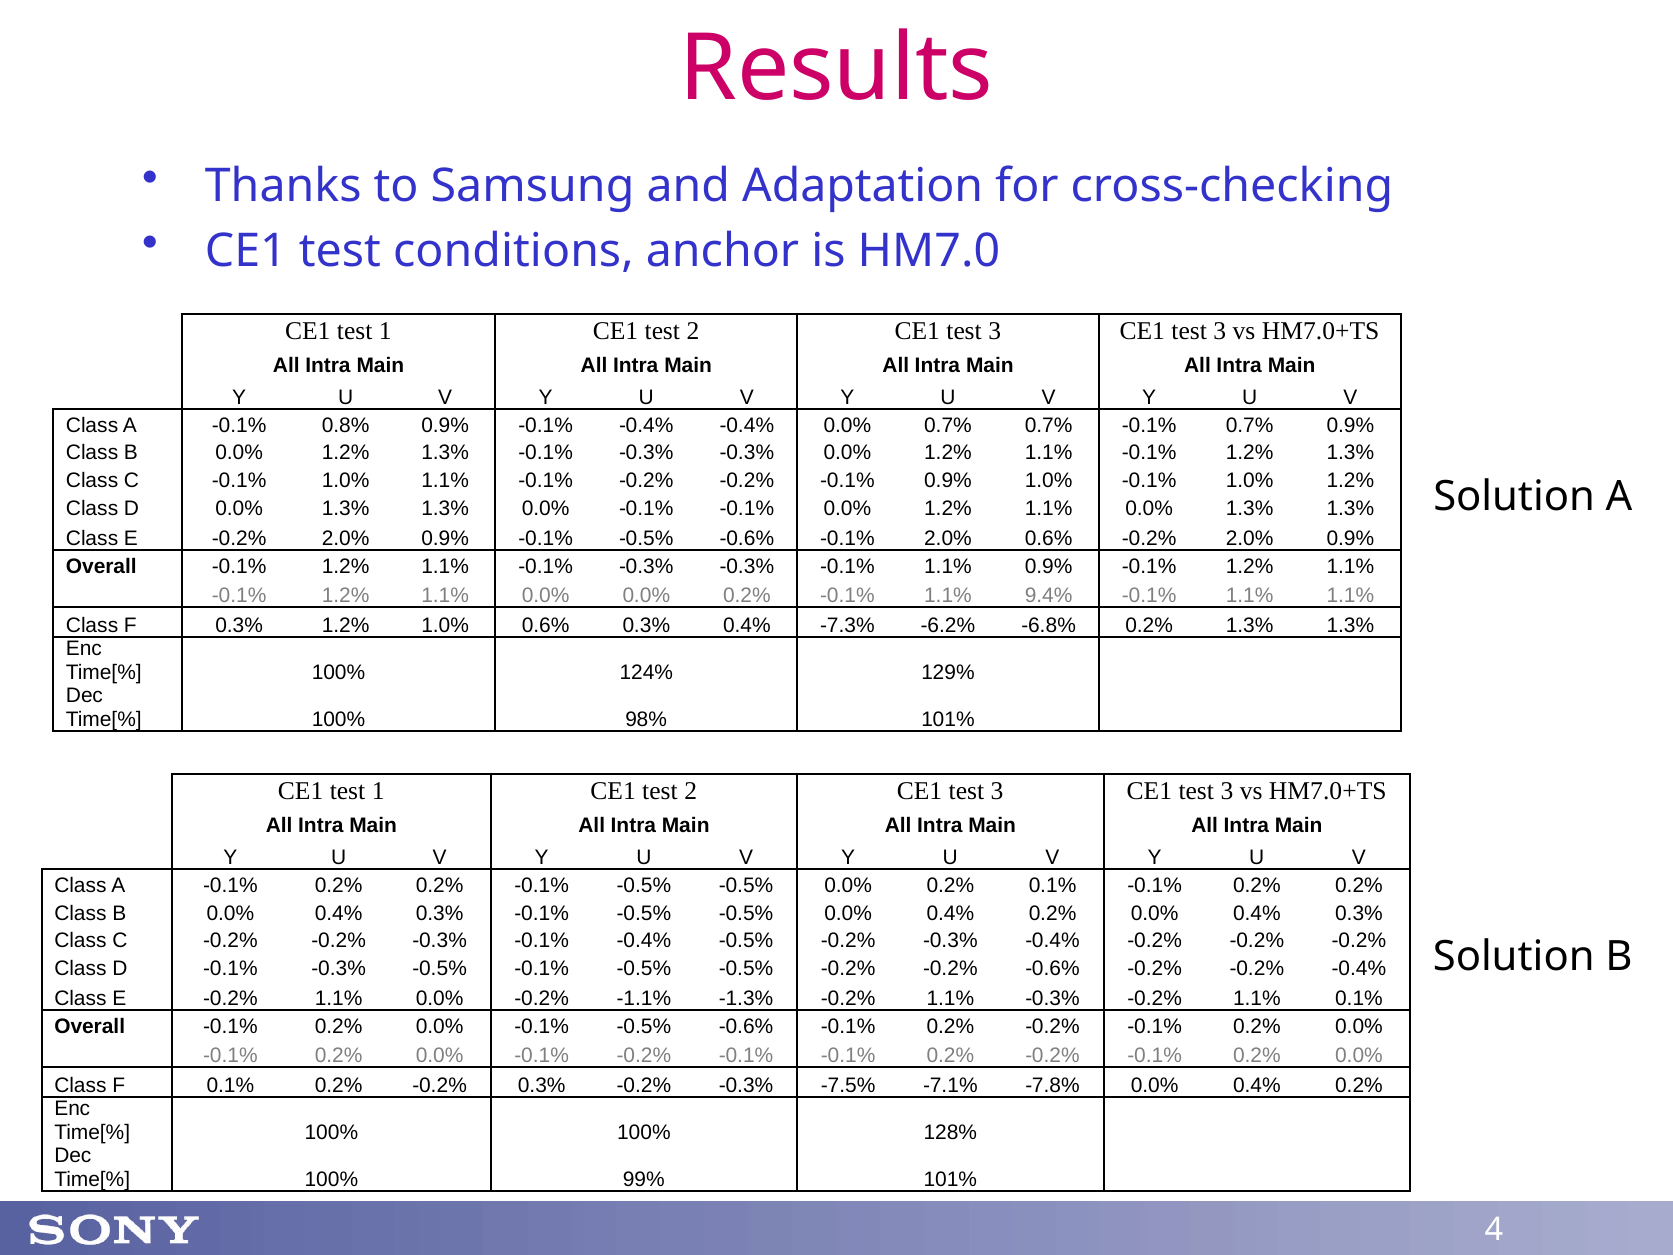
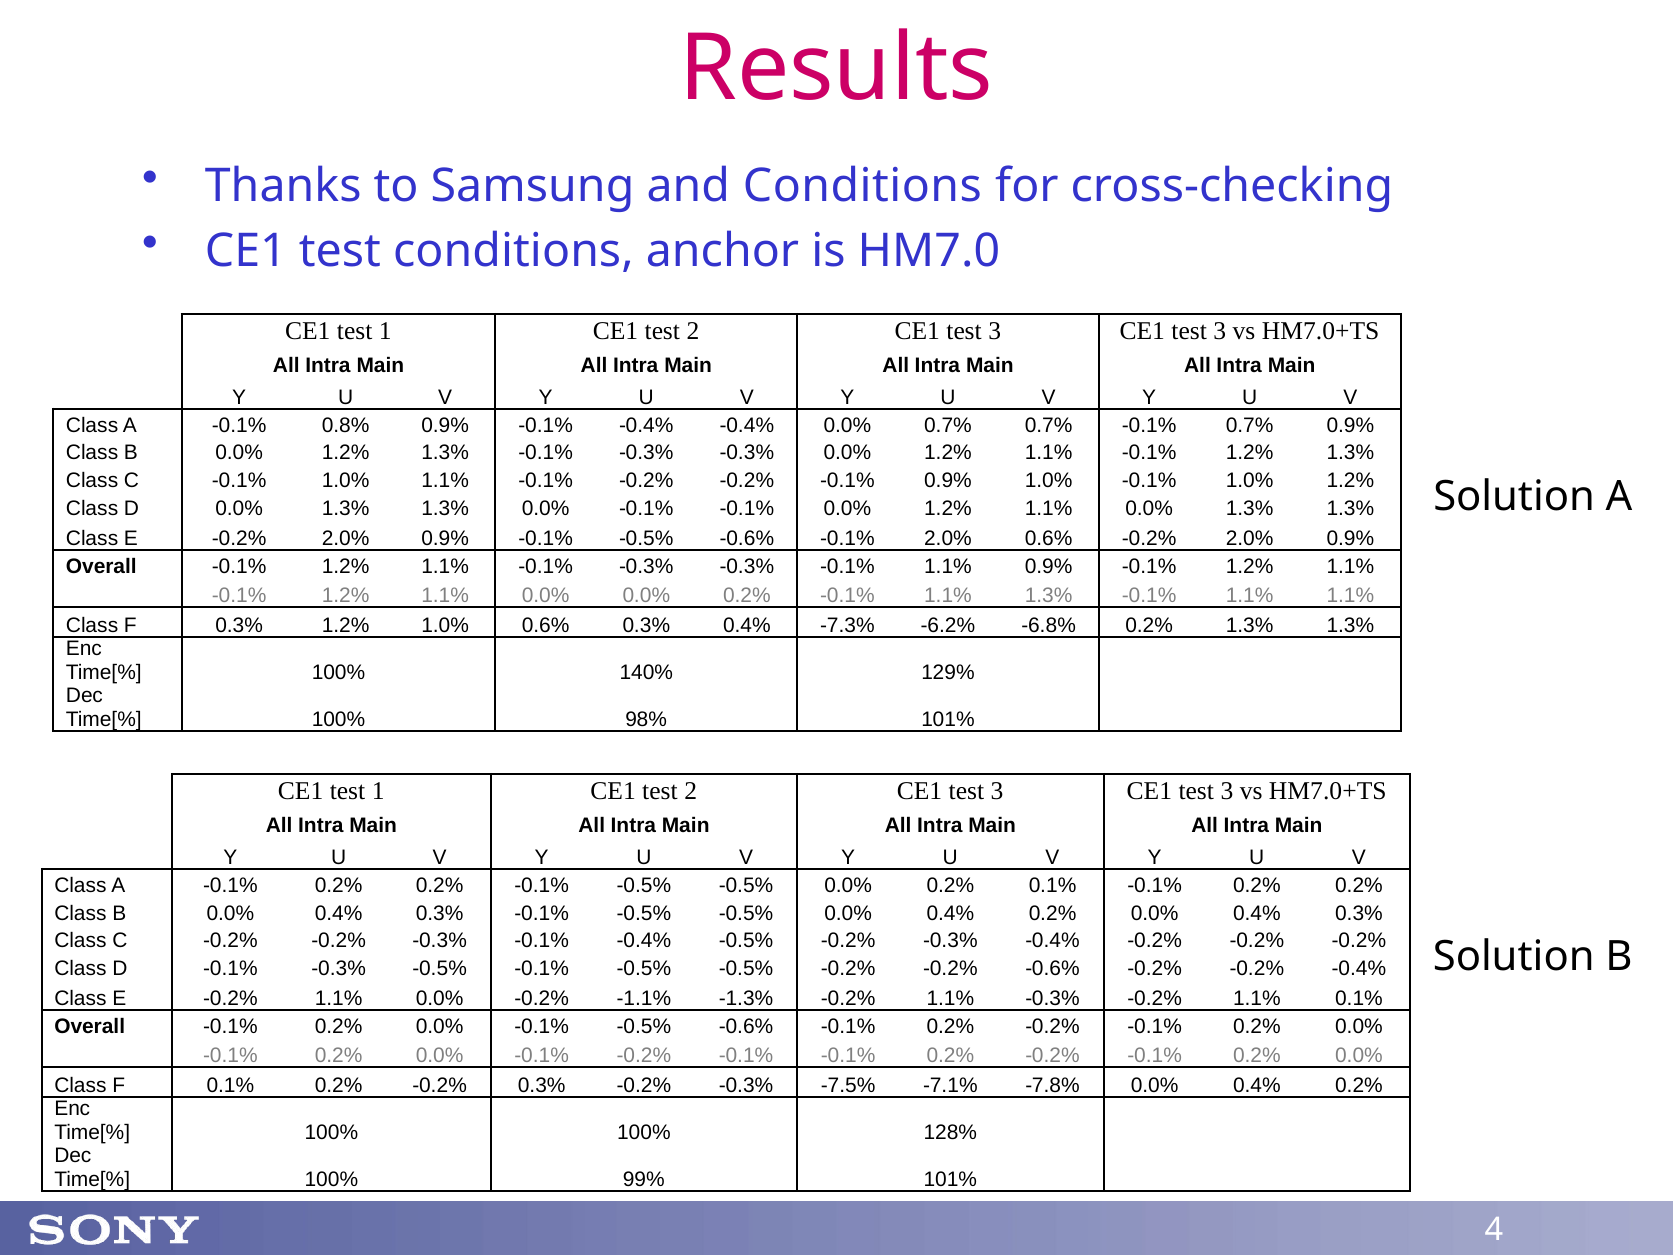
and Adaptation: Adaptation -> Conditions (862, 186)
1.1% 9.4%: 9.4% -> 1.3% (1049, 596)
124%: 124% -> 140% (646, 672)
